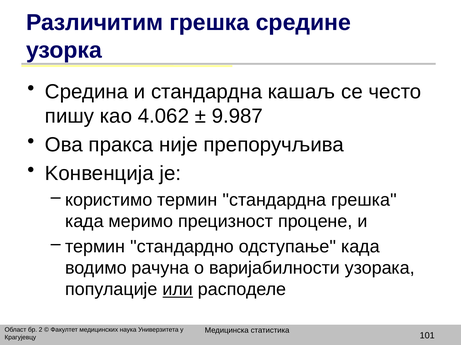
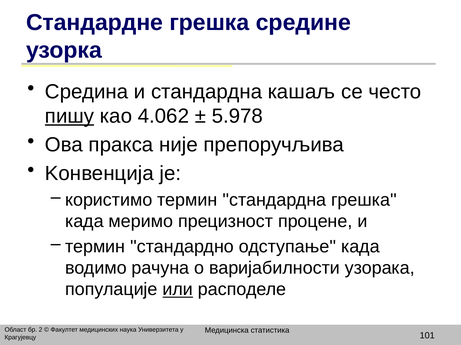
Различитим: Различитим -> Стандардне (95, 23)
пишу underline: none -> present (70, 116)
9.987: 9.987 -> 5.978 (237, 116)
